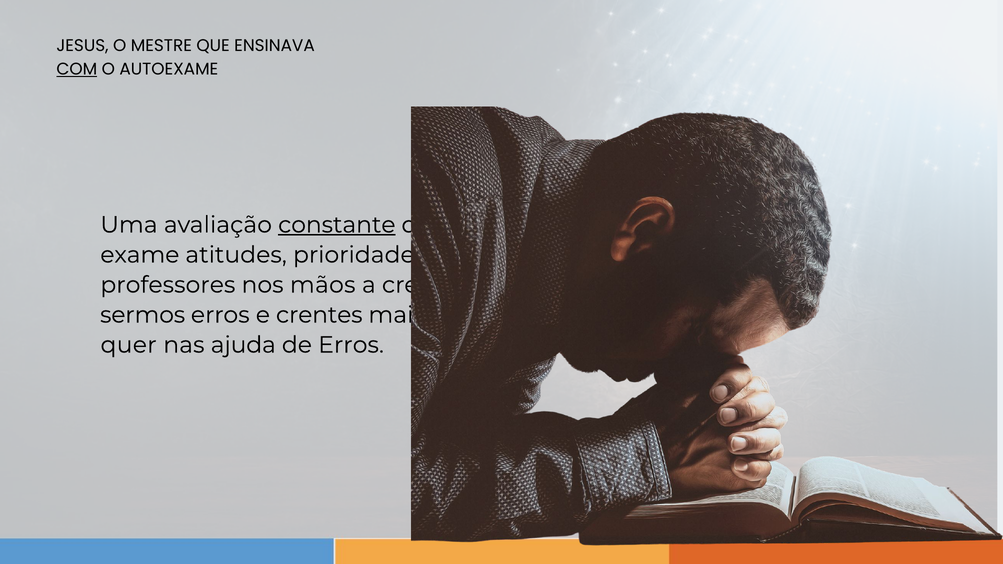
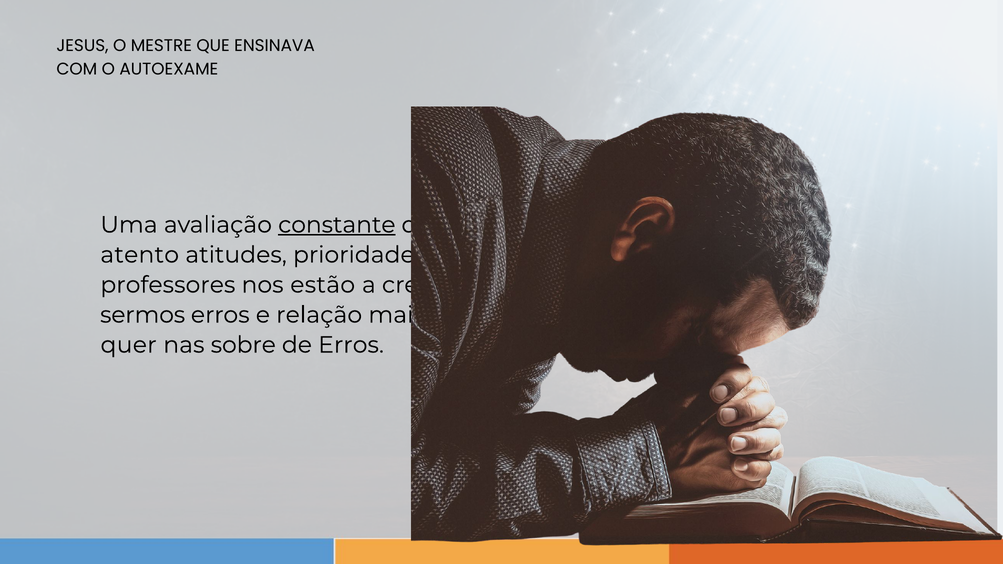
COM underline: present -> none (77, 69)
exame: exame -> atento (140, 255)
mãos: mãos -> estão (323, 285)
crentes: crentes -> relação (319, 315)
ajuda: ajuda -> sobre (243, 345)
